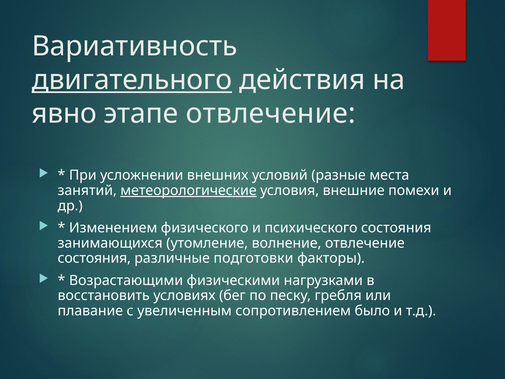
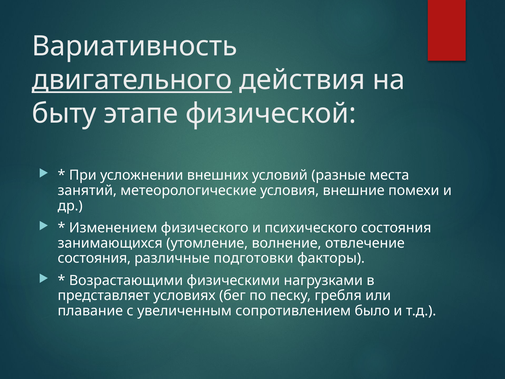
явно: явно -> быту (64, 114)
этапе отвлечение: отвлечение -> физической (271, 114)
метеорологические underline: present -> none (189, 190)
восстановить: восстановить -> представляет (104, 295)
